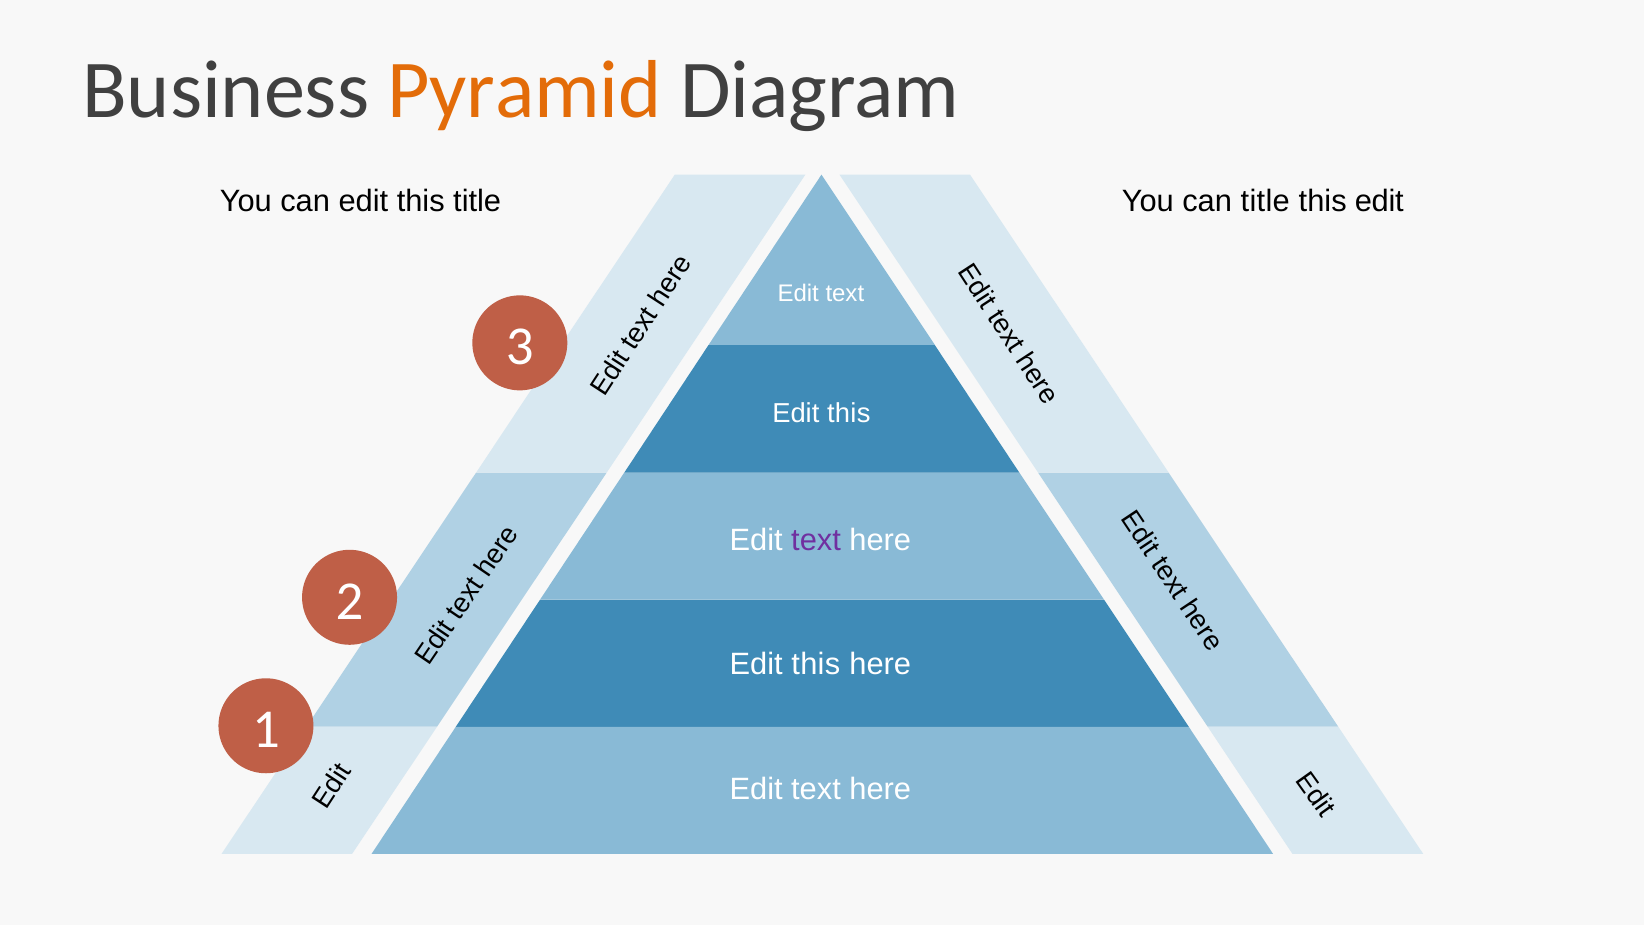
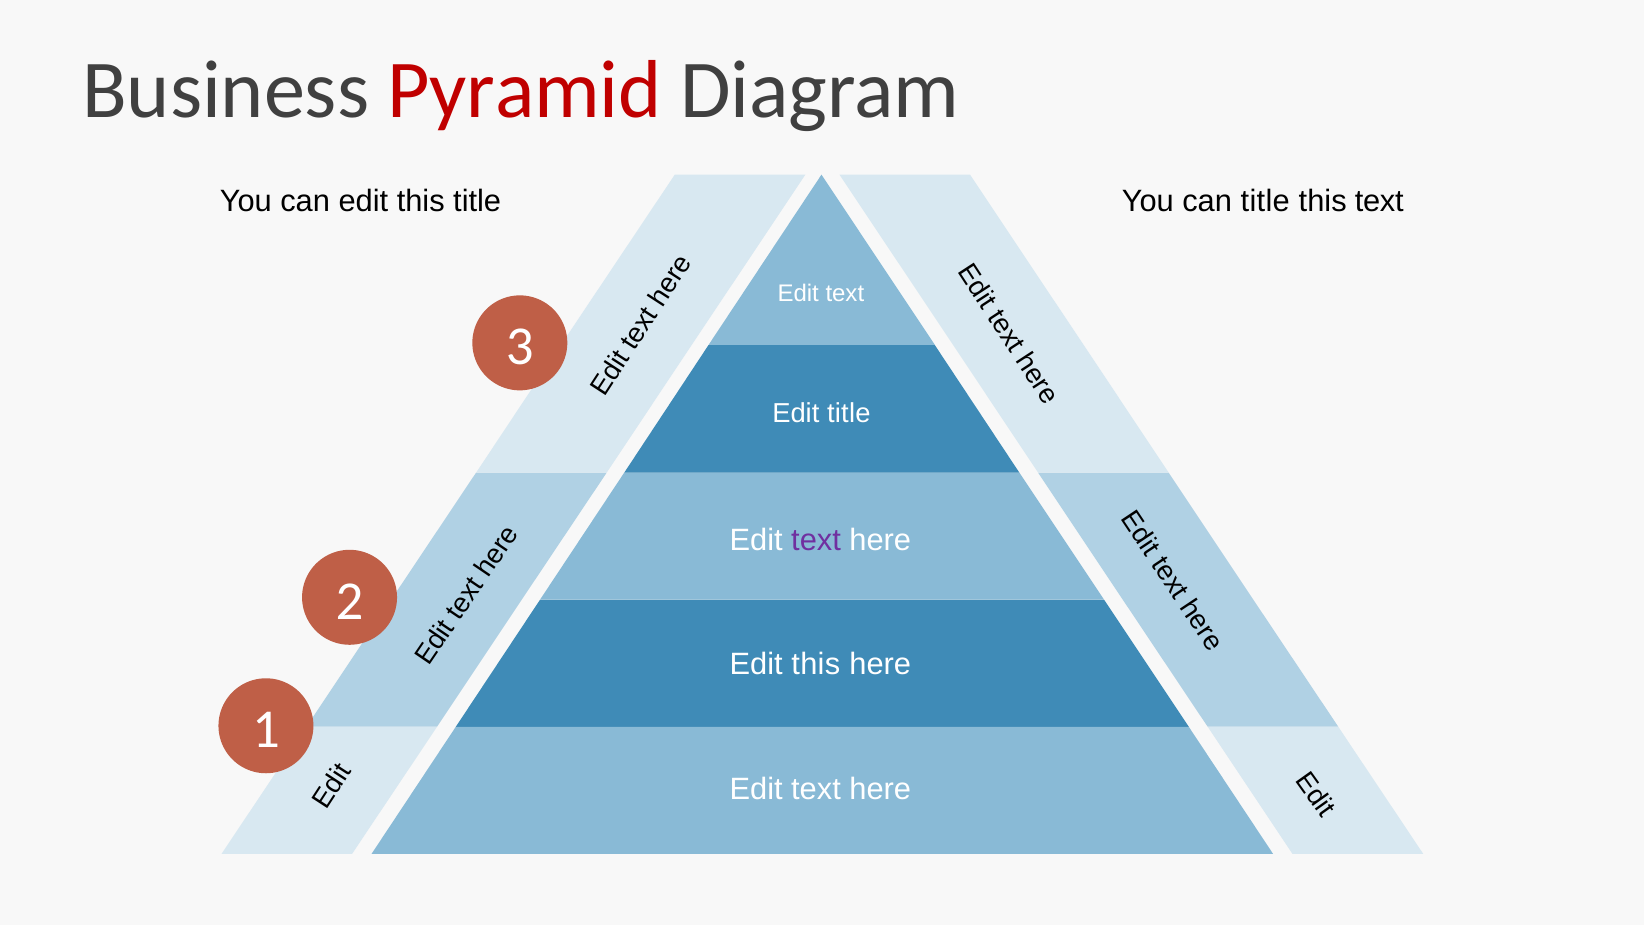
Pyramid colour: orange -> red (525, 91)
edit: edit -> text (1379, 201)
this: this -> title (849, 413)
